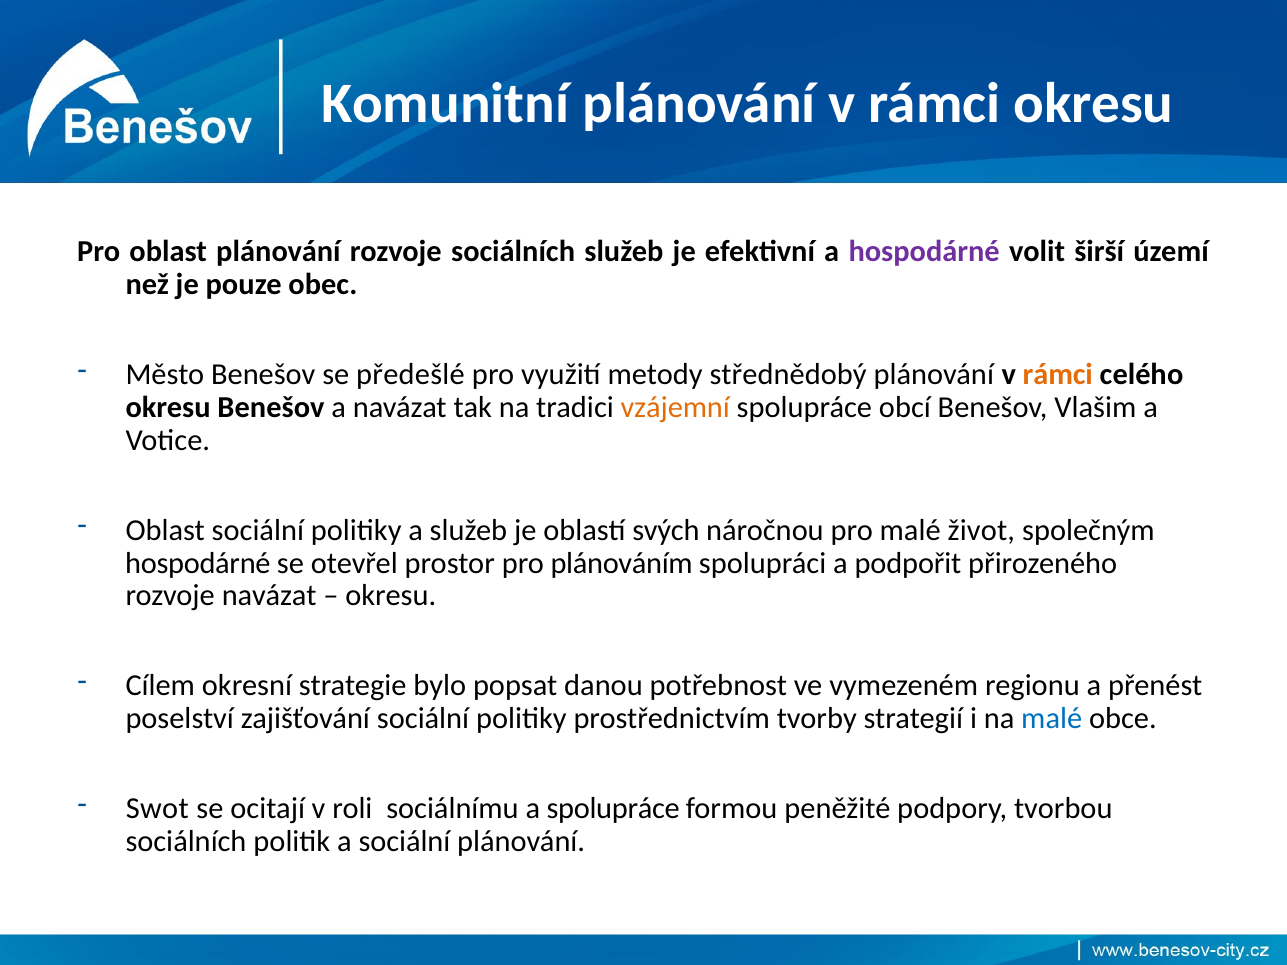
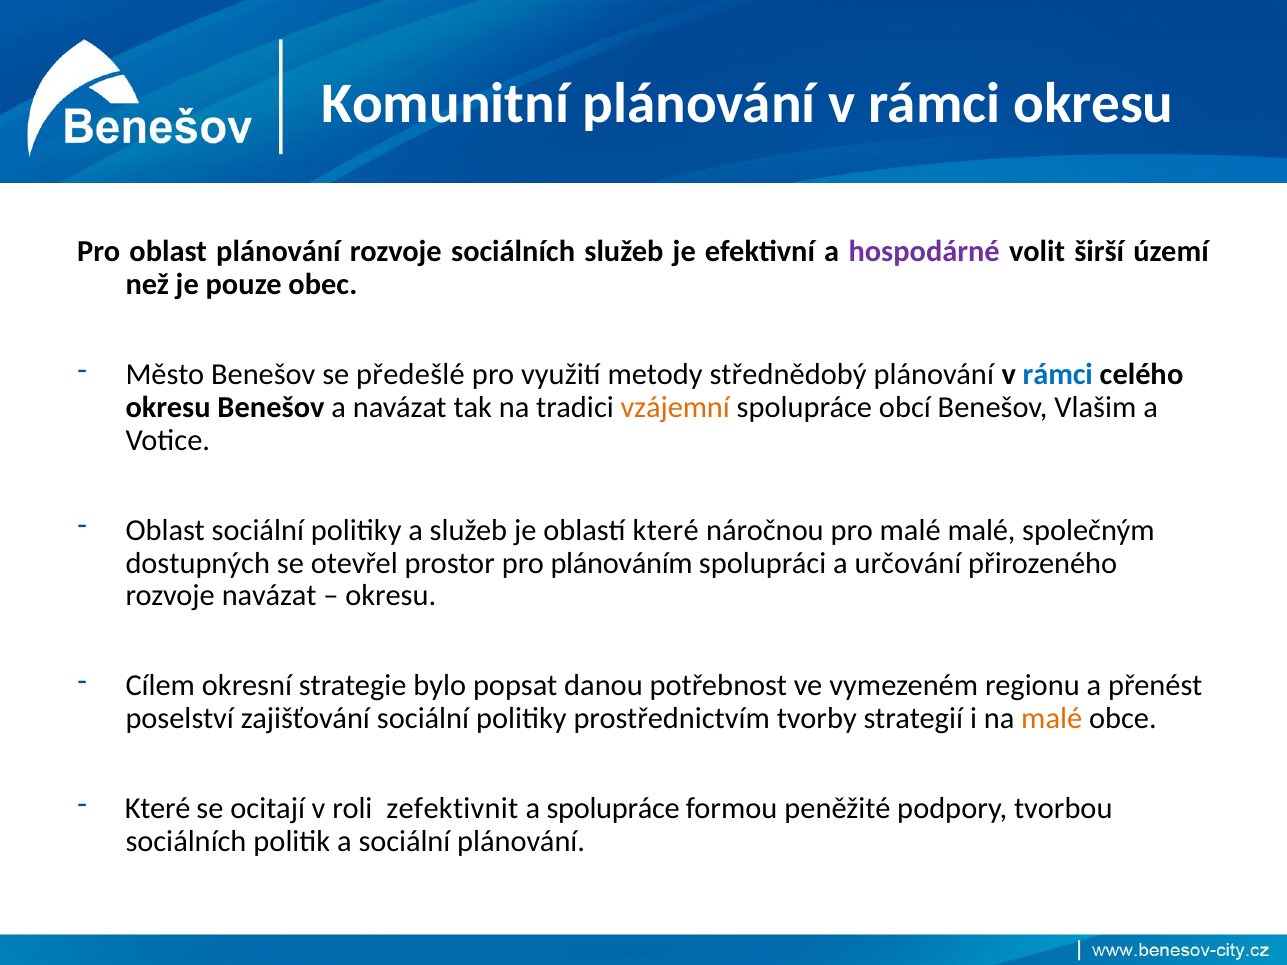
rámci colour: orange -> blue (1058, 375)
oblastí svých: svých -> které (666, 530)
malé život: život -> malé (982, 530)
hospodárné: hospodárné -> dostupných (198, 563)
podpořit: podpořit -> určování (908, 563)
malé colour: blue -> orange (1052, 719)
Swot: Swot -> Které (158, 809)
sociálnímu: sociálnímu -> zefektivnit (452, 809)
